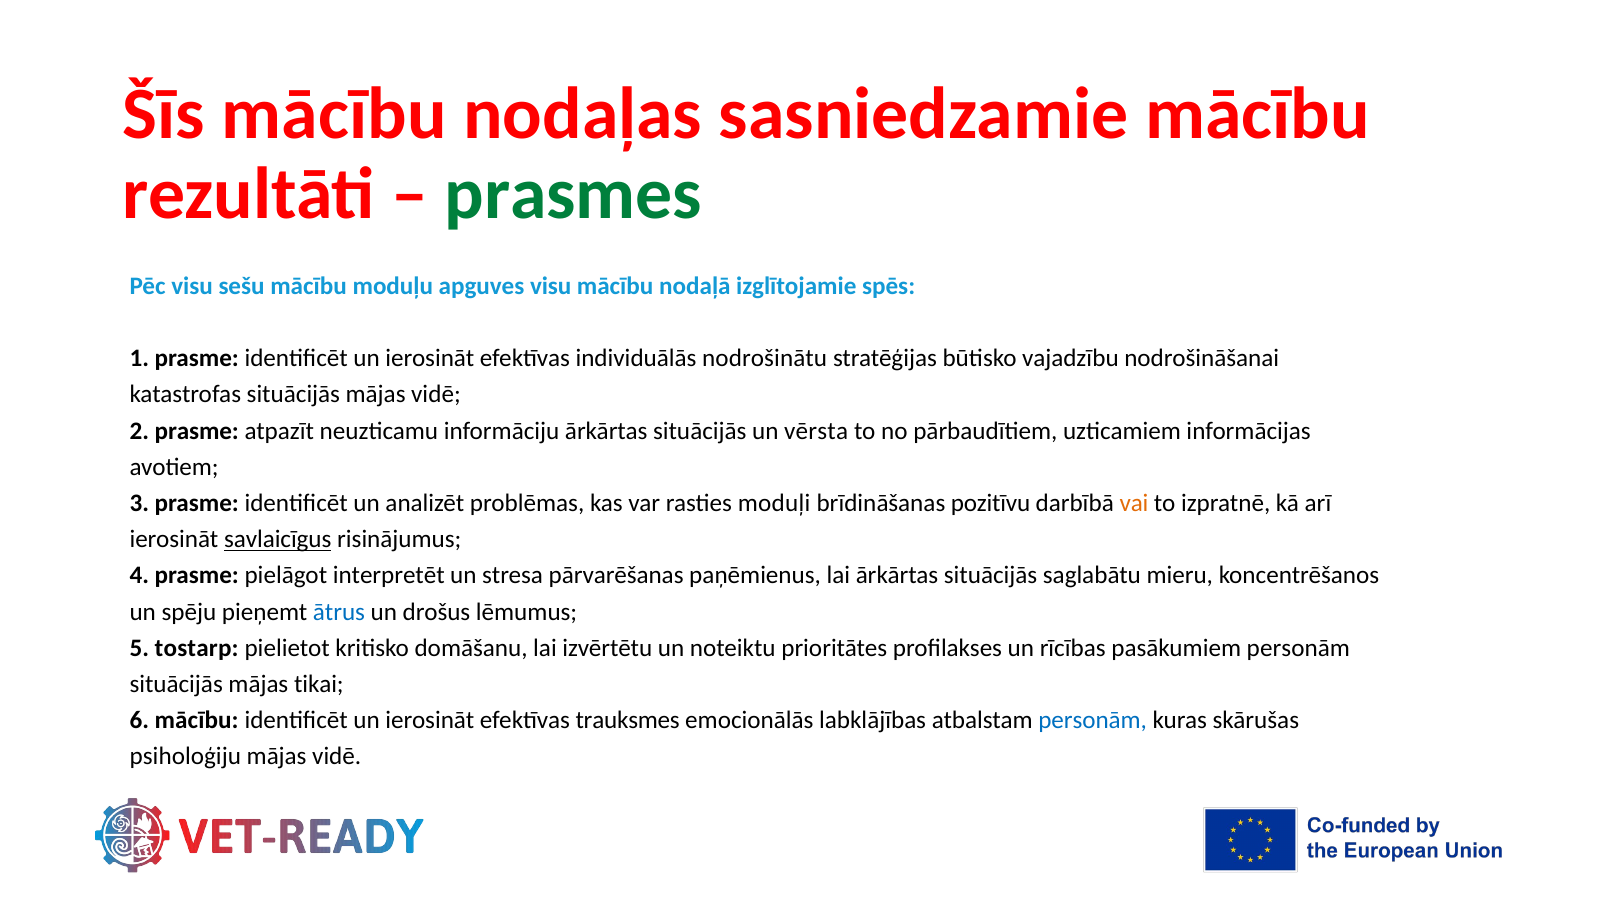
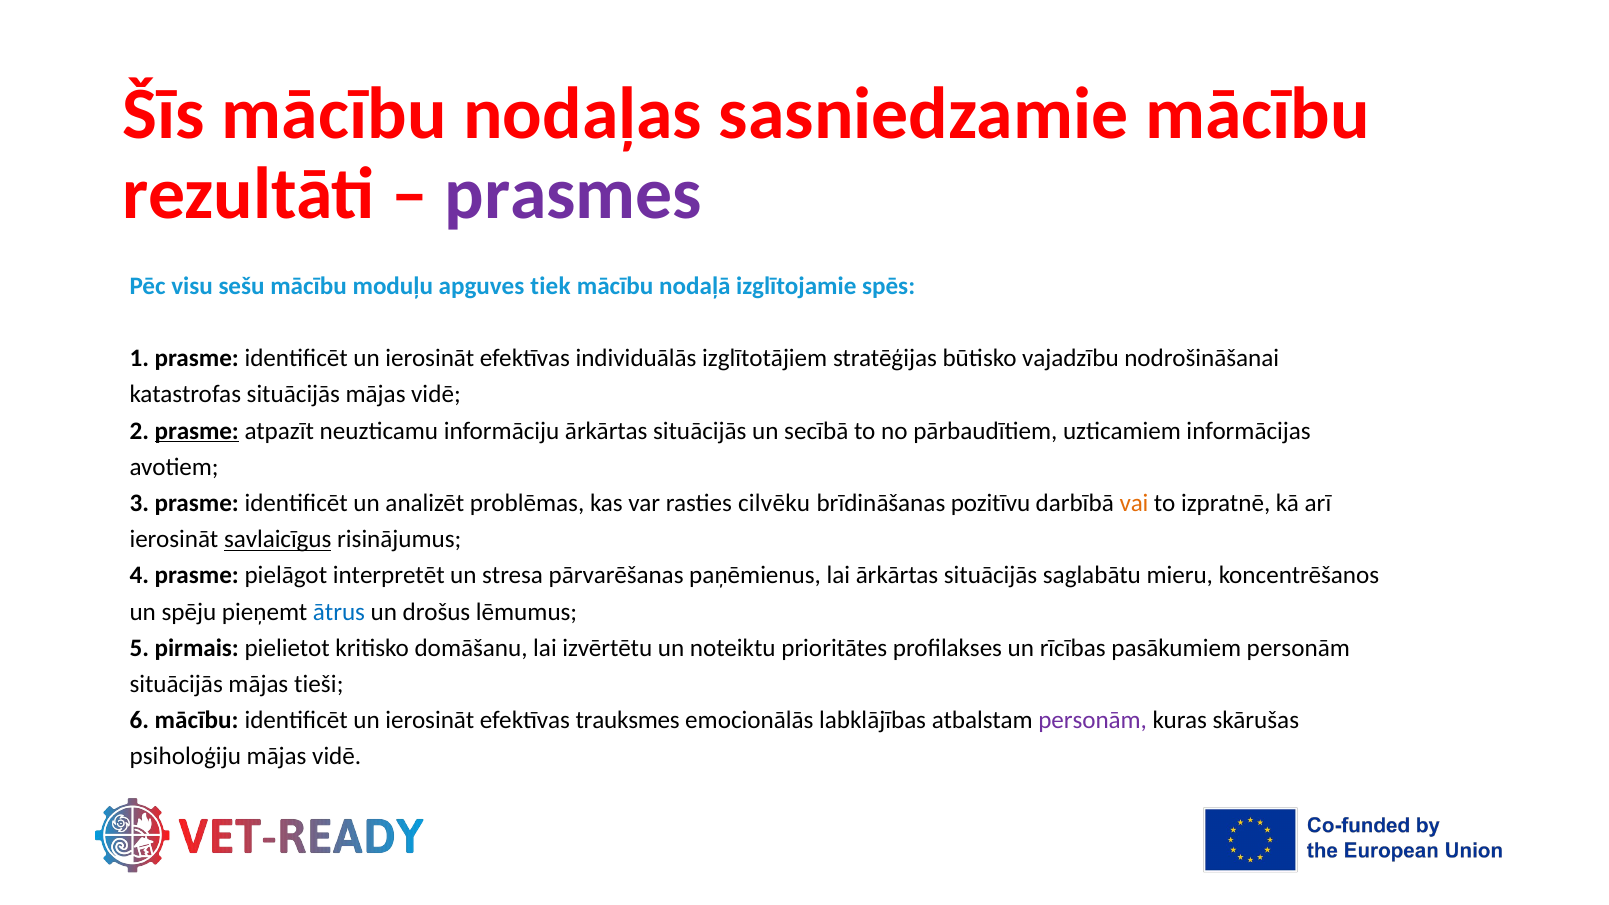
prasmes colour: green -> purple (573, 194)
apguves visu: visu -> tiek (551, 286)
nodrošinātu: nodrošinātu -> izglītotājiem (765, 359)
prasme underline: none -> present (197, 431)
vērsta: vērsta -> secībā (816, 431)
moduļi: moduļi -> cilvēku (774, 503)
tostarp: tostarp -> pirmais (197, 648)
tikai: tikai -> tieši (319, 684)
personām colour: blue -> purple (1093, 721)
